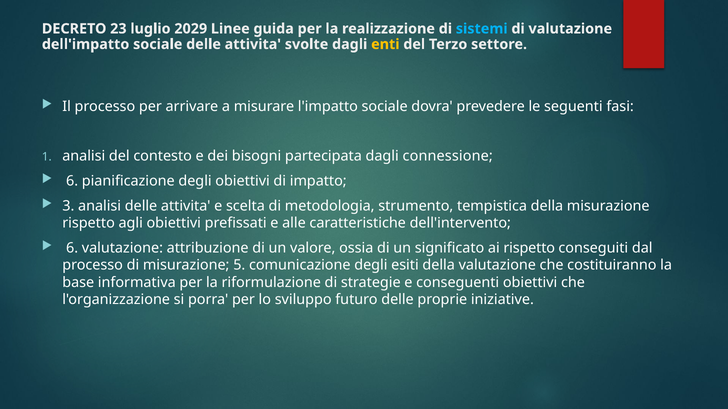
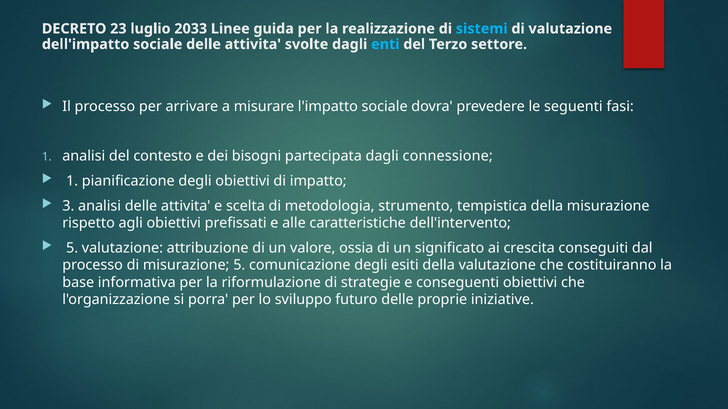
2029: 2029 -> 2033 (191, 29)
enti colour: yellow -> light blue (385, 44)
6: 6 -> 1 (72, 181)
6: 6 -> 5 (72, 248)
ai rispetto: rispetto -> crescita (529, 248)
